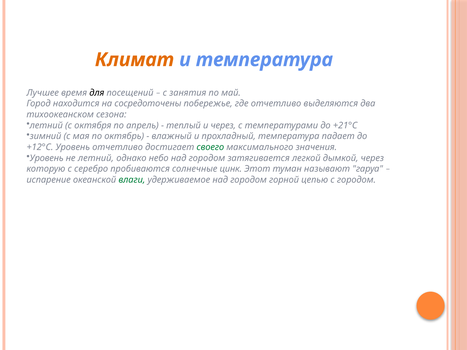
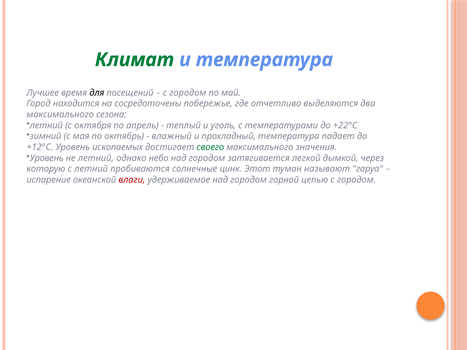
Климат colour: orange -> green (135, 60)
занятия: занятия -> городом (188, 93)
тихоокеанском: тихоокеанском -> максимального (60, 115)
и через: через -> уголь (223, 125)
+21°C: +21°C -> +22°C (345, 125)
Уровень отчетливо: отчетливо -> ископаемых (118, 147)
с серебро: серебро -> летний (91, 169)
влаги colour: green -> red (132, 180)
